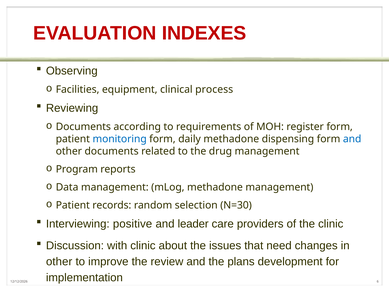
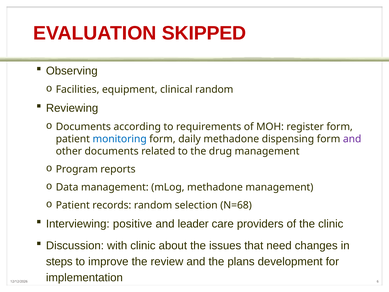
INDEXES: INDEXES -> SKIPPED (204, 33)
clinical process: process -> random (214, 89)
and colour: blue -> purple (352, 139)
N=30: N=30 -> N=68 (236, 205)
other: other -> steps (59, 261)
